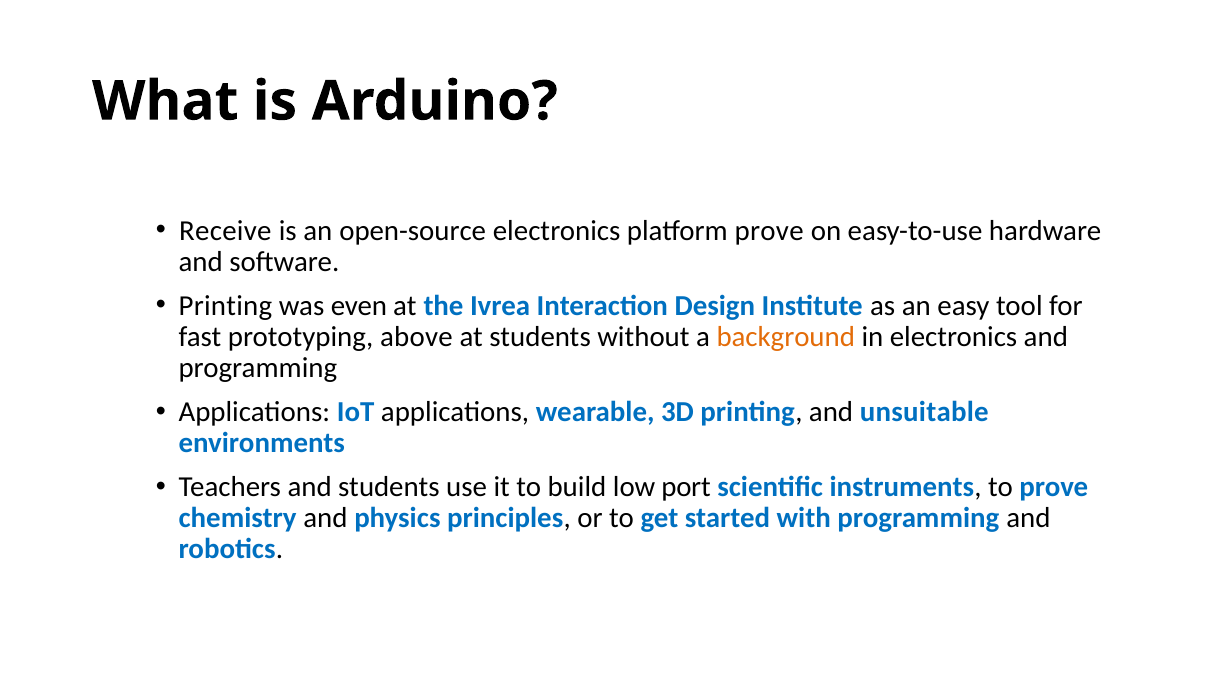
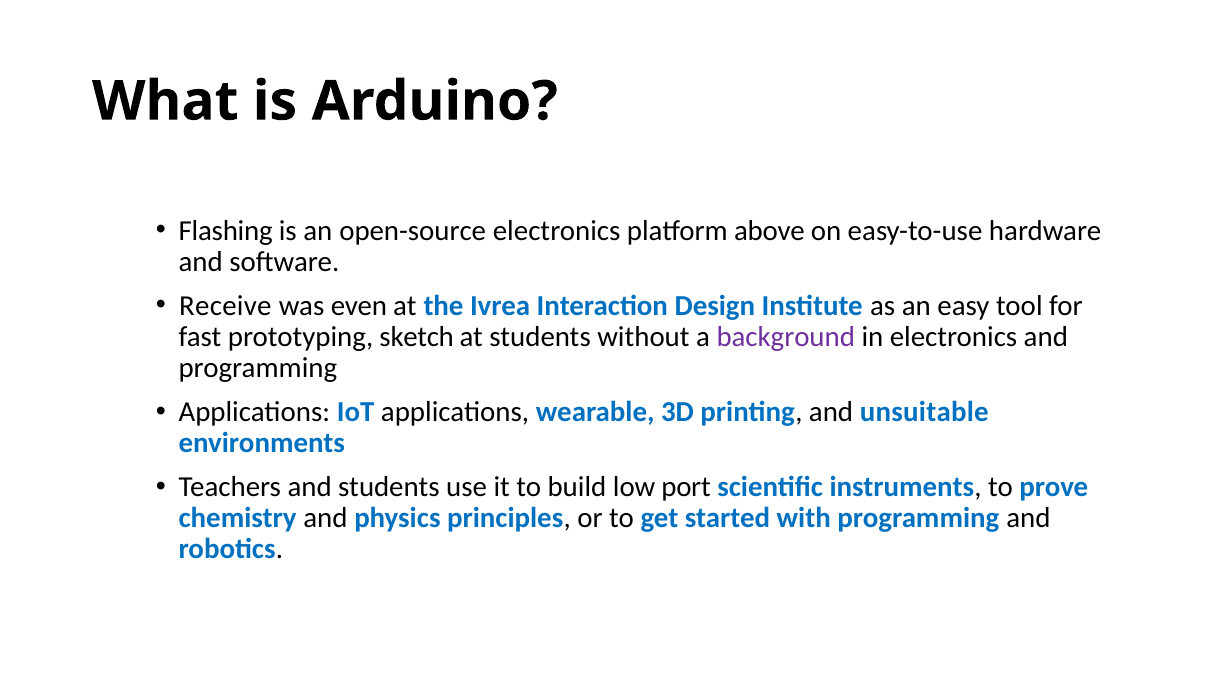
Receive: Receive -> Flashing (226, 231)
platform prove: prove -> above (769, 231)
Printing: Printing -> Receive (225, 306)
above: above -> sketch (417, 337)
background colour: orange -> purple (786, 337)
